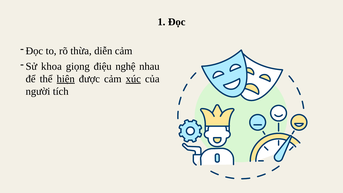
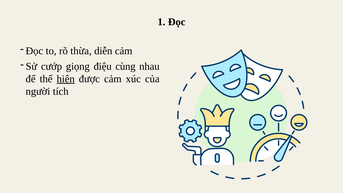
khoa: khoa -> cướp (52, 66)
nghệ: nghệ -> cùng (125, 66)
xúc underline: present -> none (133, 79)
